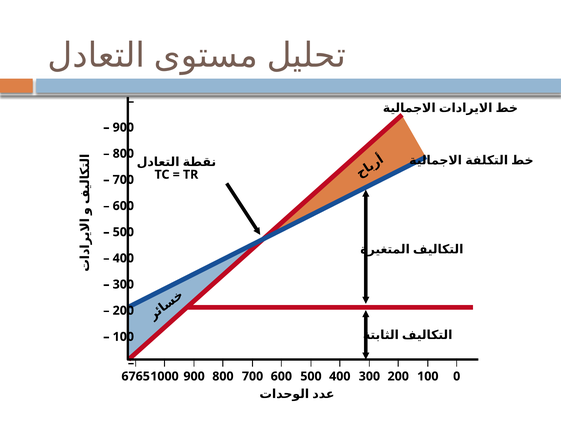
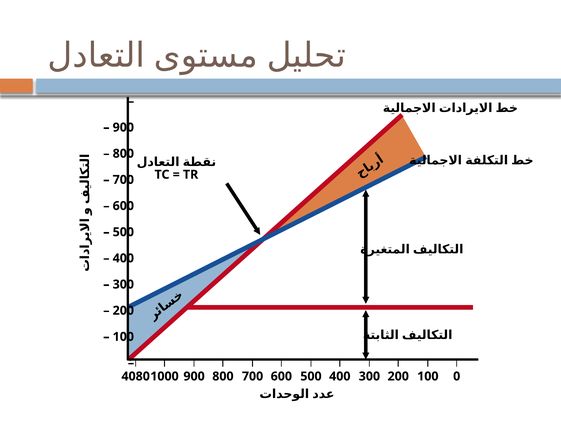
6765: 6765 -> 4080 (136, 376)
